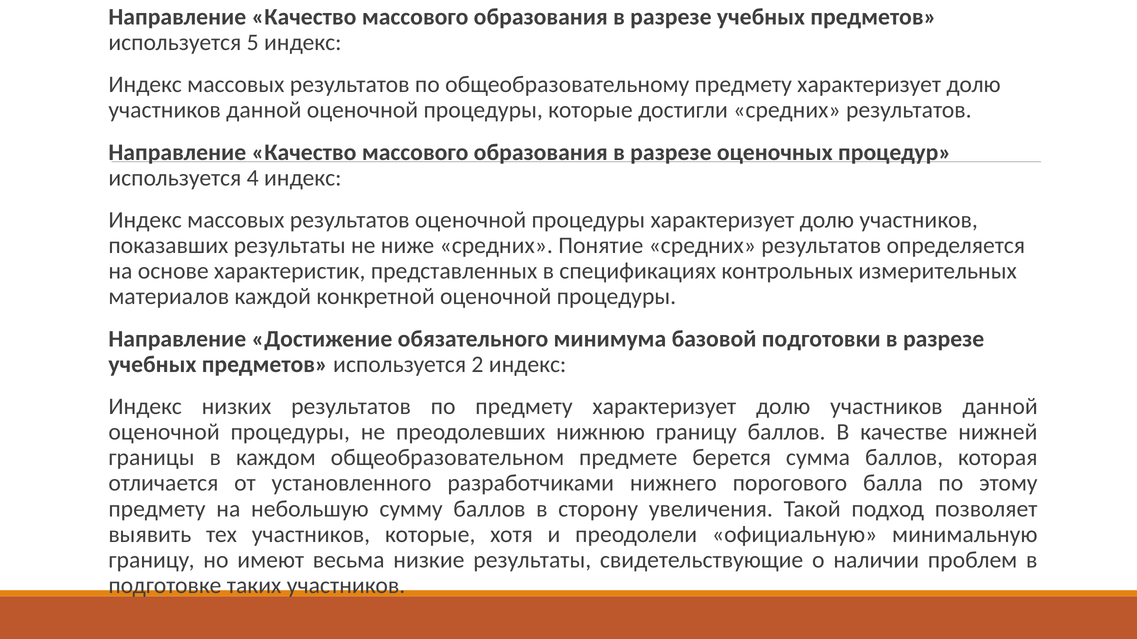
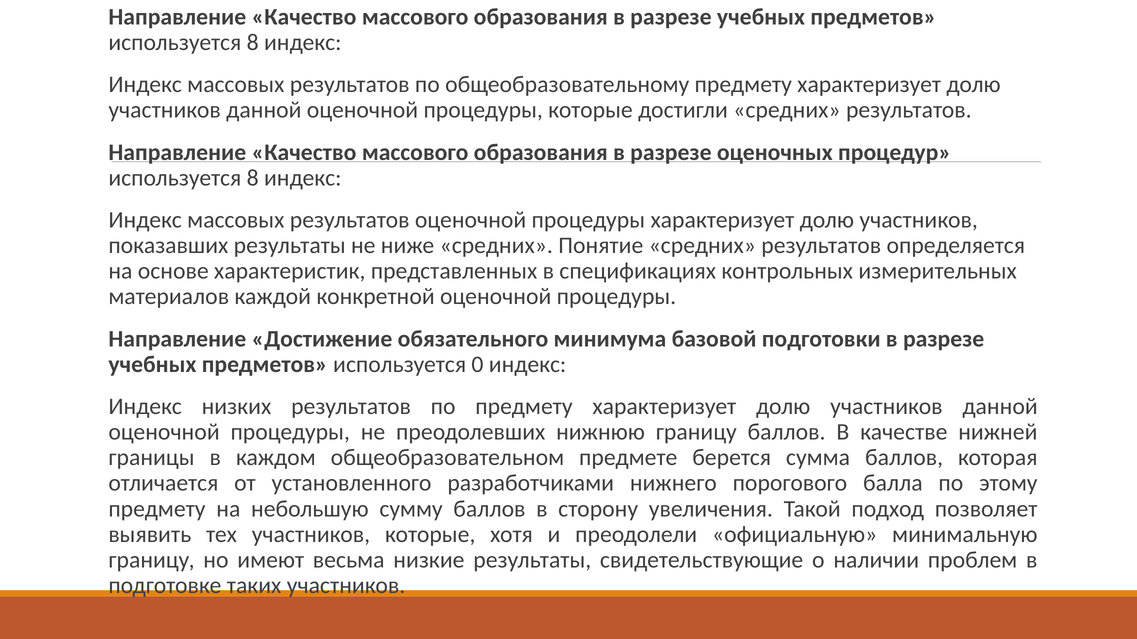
5: 5 -> 8 (253, 43)
4: 4 -> 8 (253, 178)
2: 2 -> 0 (477, 365)
